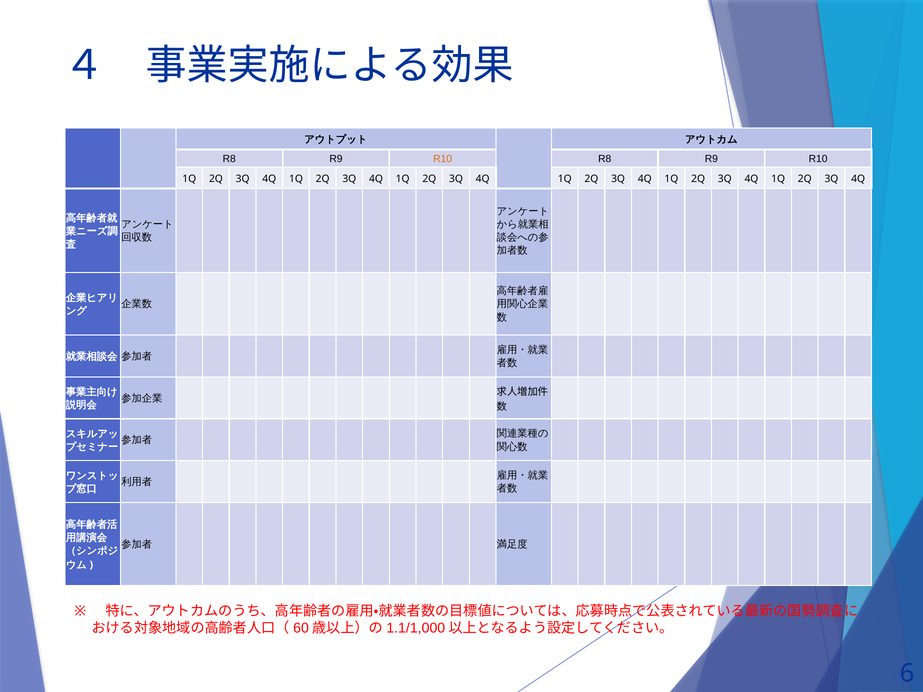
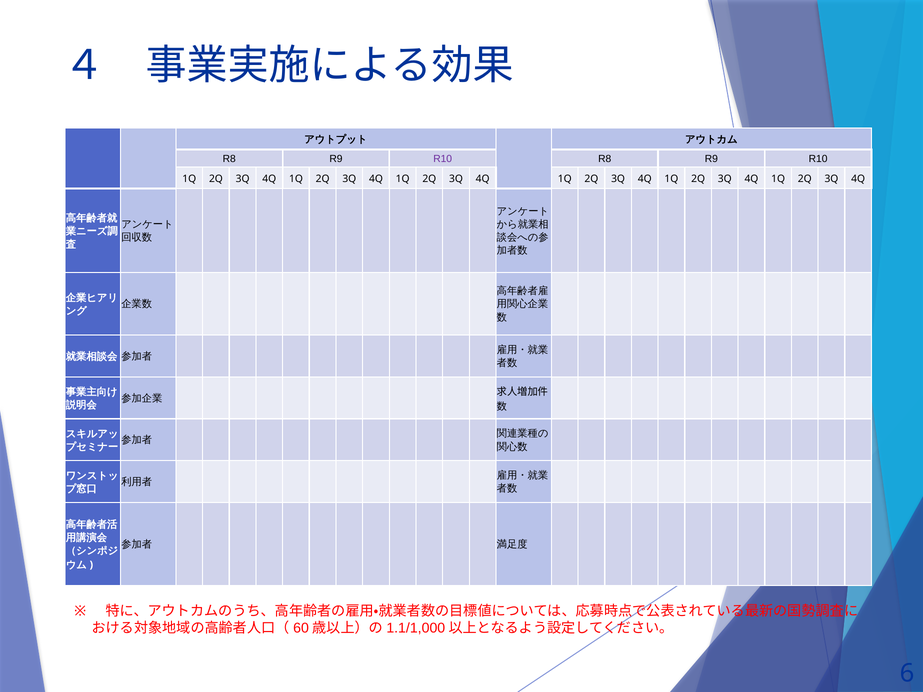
R10 colour: orange -> purple (443, 159)
